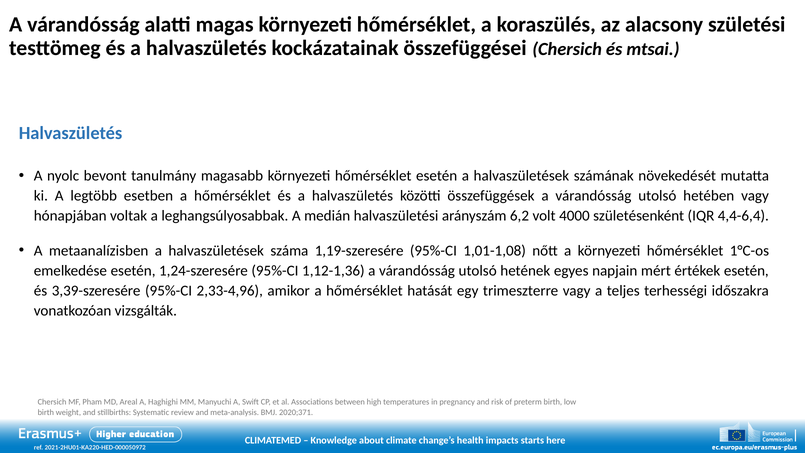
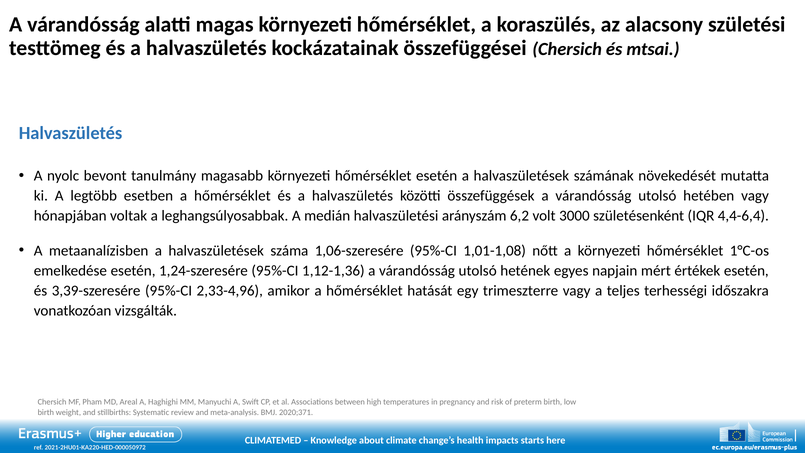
4000: 4000 -> 3000 (574, 216)
1,19-szeresére: 1,19-szeresére -> 1,06-szeresére (359, 251)
